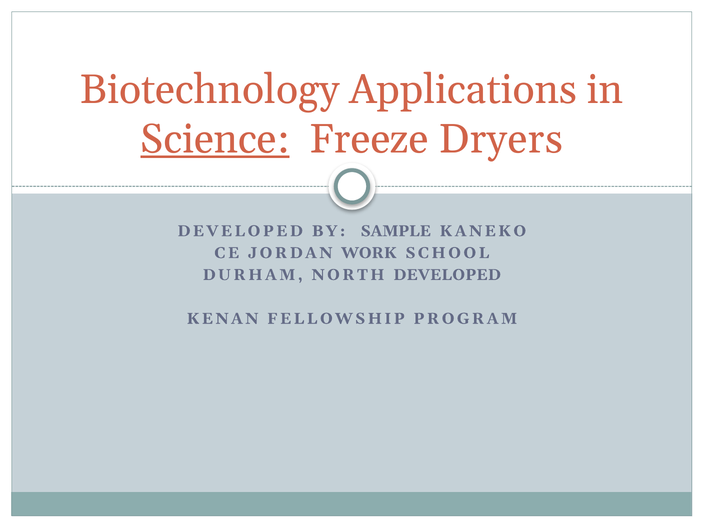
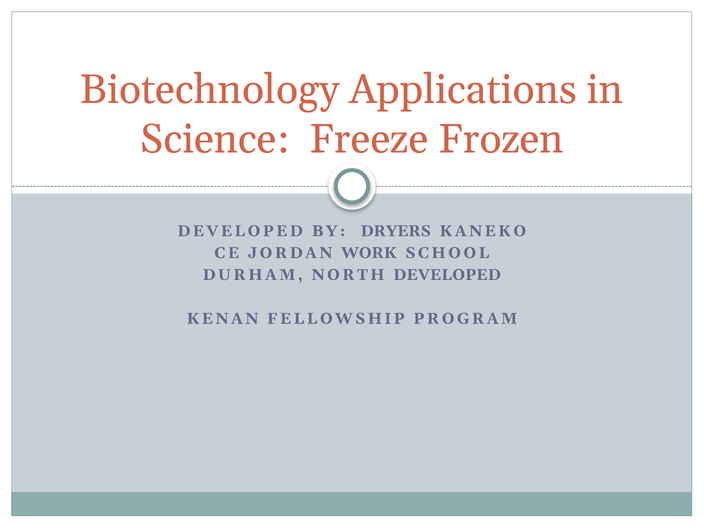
Science underline: present -> none (215, 139)
Dryers: Dryers -> Frozen (501, 139)
SAMPLE: SAMPLE -> DRYERS (396, 231)
